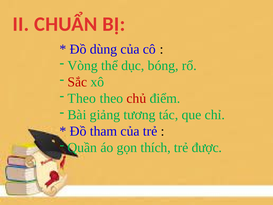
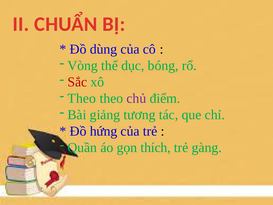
chủ colour: red -> purple (136, 98)
tham: tham -> hứng (104, 131)
được: được -> gàng (207, 147)
